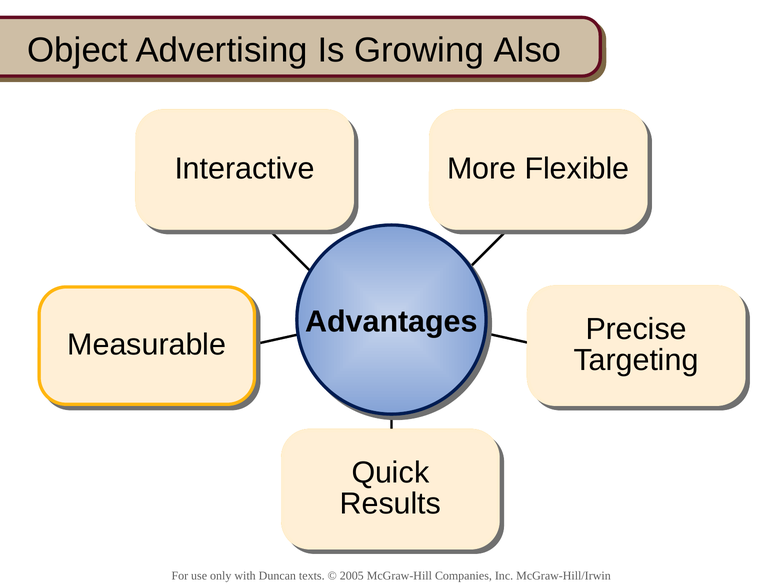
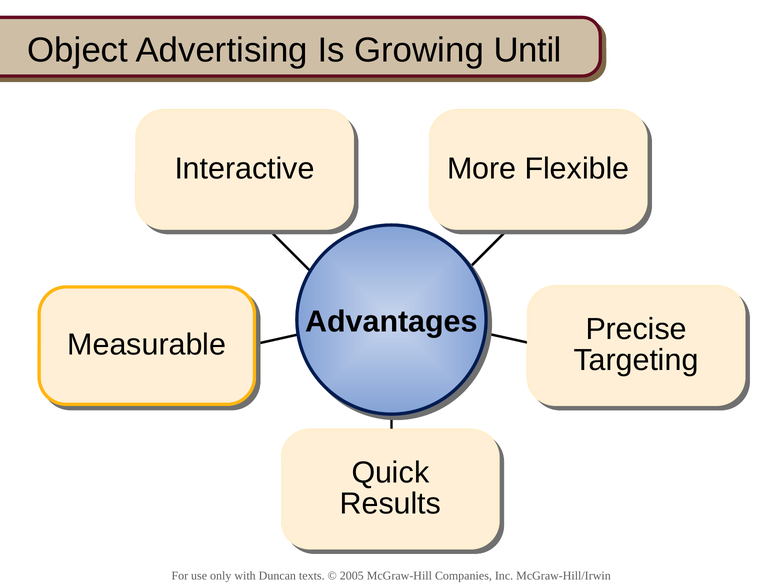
Also: Also -> Until (528, 50)
